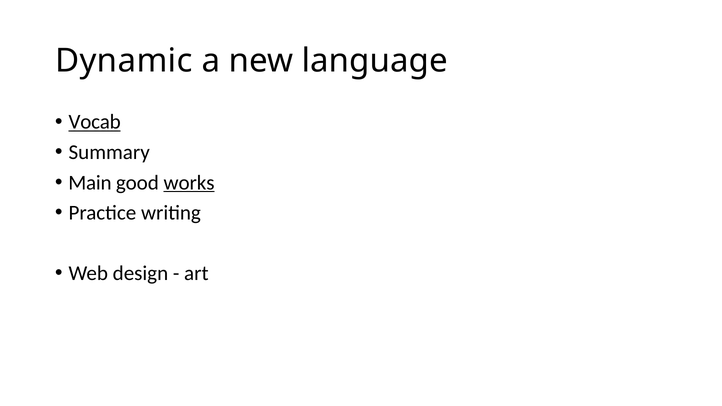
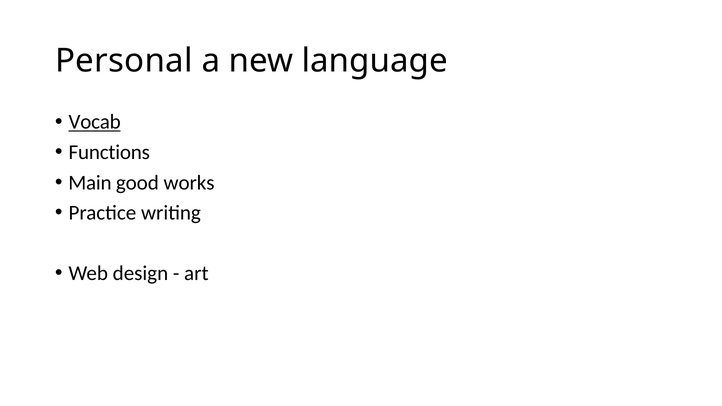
Dynamic: Dynamic -> Personal (124, 61)
Summary: Summary -> Functions (109, 152)
works underline: present -> none (189, 183)
